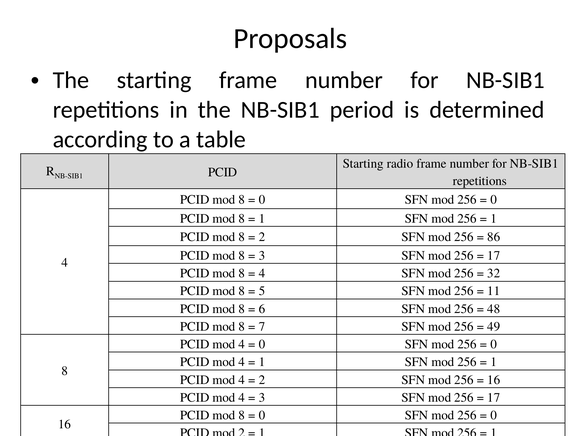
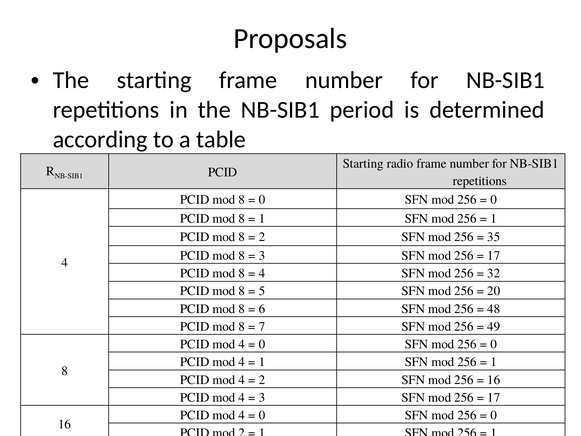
86: 86 -> 35 (494, 237)
11: 11 -> 20 (494, 291)
8: 8 -> 4 (242, 415)
